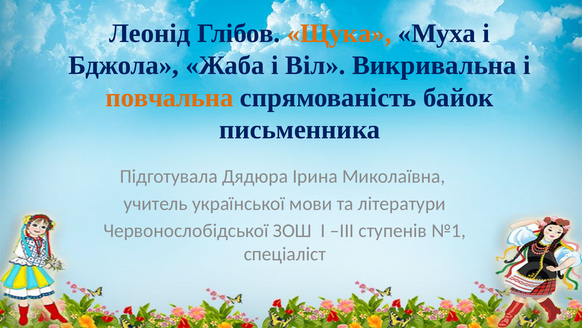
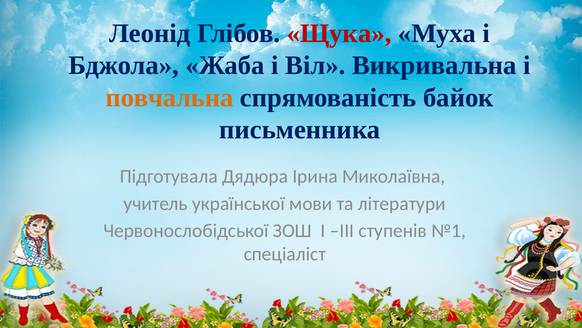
Щука colour: orange -> red (339, 33)
